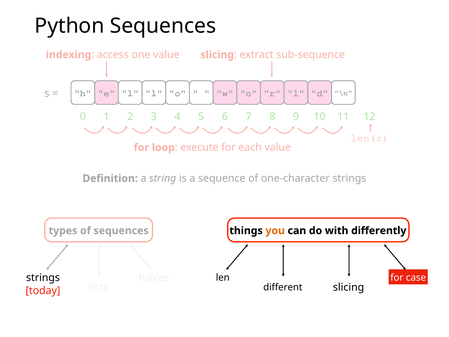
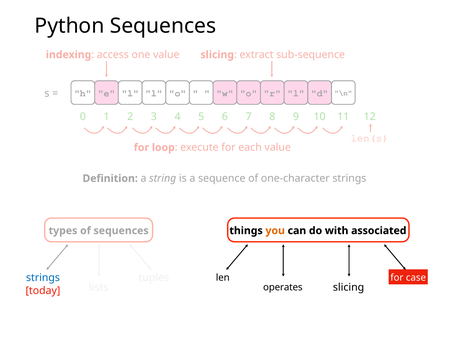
differently: differently -> associated (379, 231)
strings colour: black -> blue (43, 277)
different: different -> operates (283, 287)
